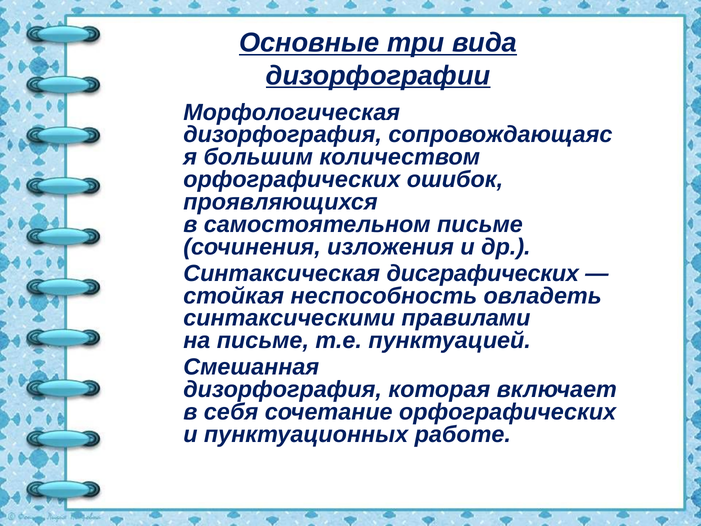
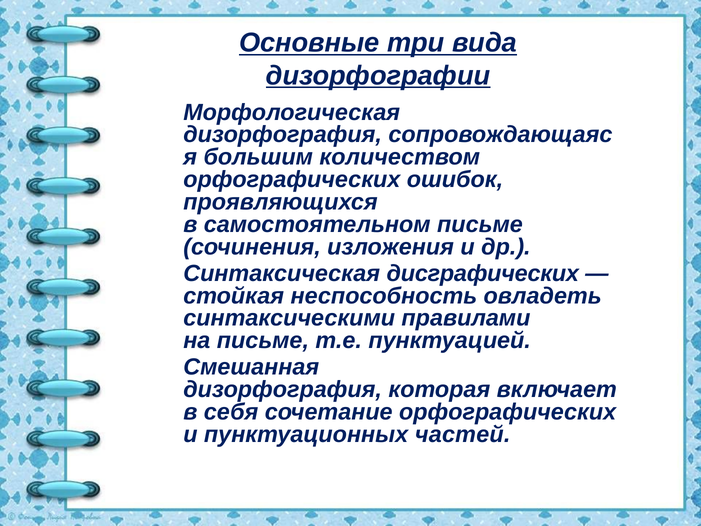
работе: работе -> частей (463, 434)
